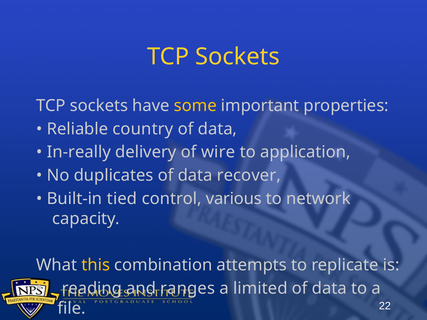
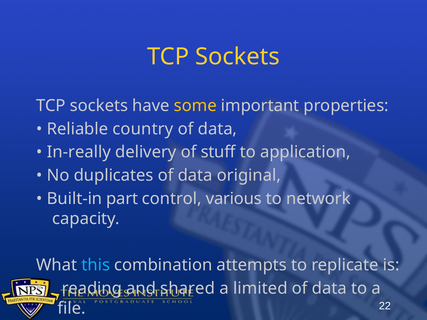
wire: wire -> stuff (218, 152)
recover: recover -> original (249, 176)
tied: tied -> part (122, 199)
this colour: yellow -> light blue (96, 265)
ranges: ranges -> shared (188, 289)
